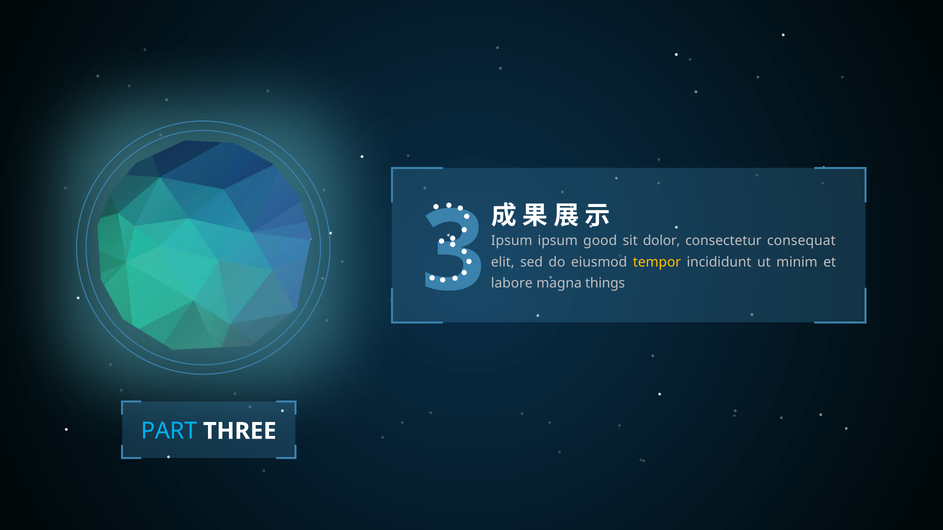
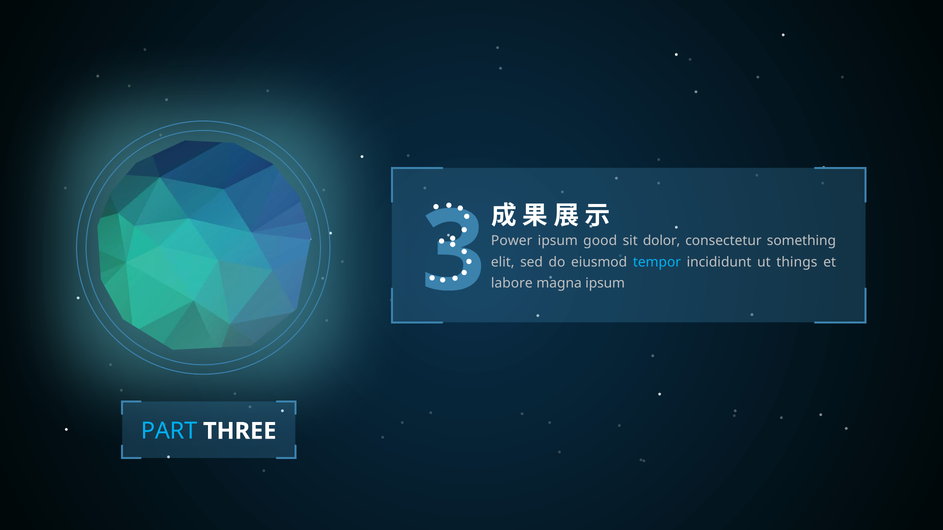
3 Ipsum: Ipsum -> Power (512, 241)
consequat: consequat -> something (801, 241)
tempor colour: yellow -> light blue (657, 262)
minim: minim -> things (797, 262)
magna things: things -> ipsum (605, 284)
